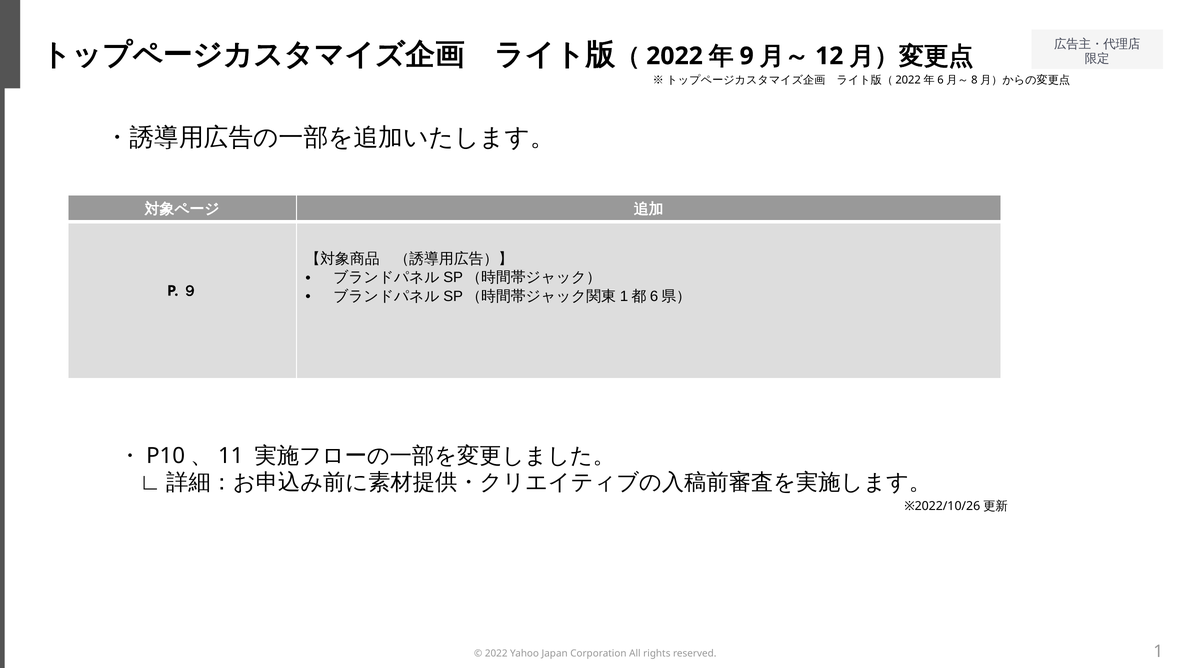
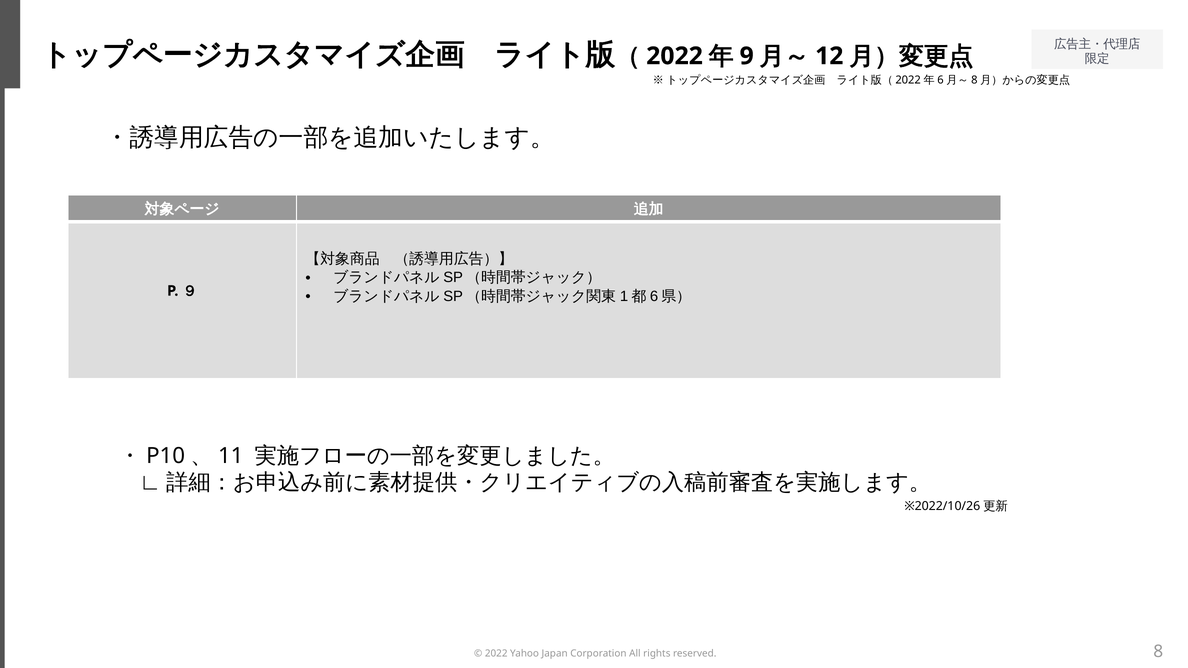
1: 1 -> 8 (1158, 652)
